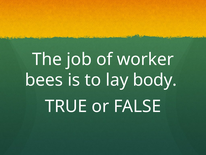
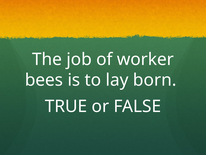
body: body -> born (155, 80)
